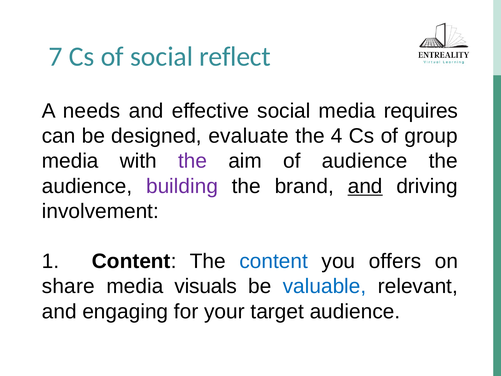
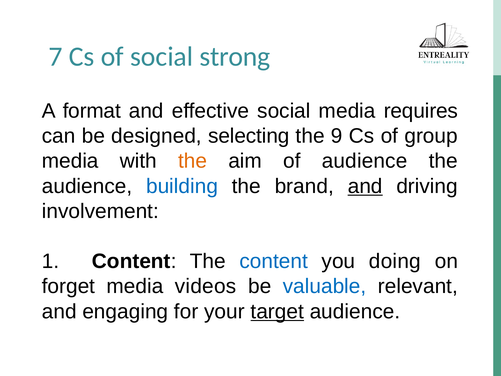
reflect: reflect -> strong (235, 57)
needs: needs -> format (92, 111)
evaluate: evaluate -> selecting (249, 136)
4: 4 -> 9 (337, 136)
the colour: purple -> orange (193, 161)
building colour: purple -> blue (182, 186)
offers: offers -> doing (395, 261)
share: share -> forget (68, 286)
visuals: visuals -> videos (206, 286)
target underline: none -> present (277, 311)
